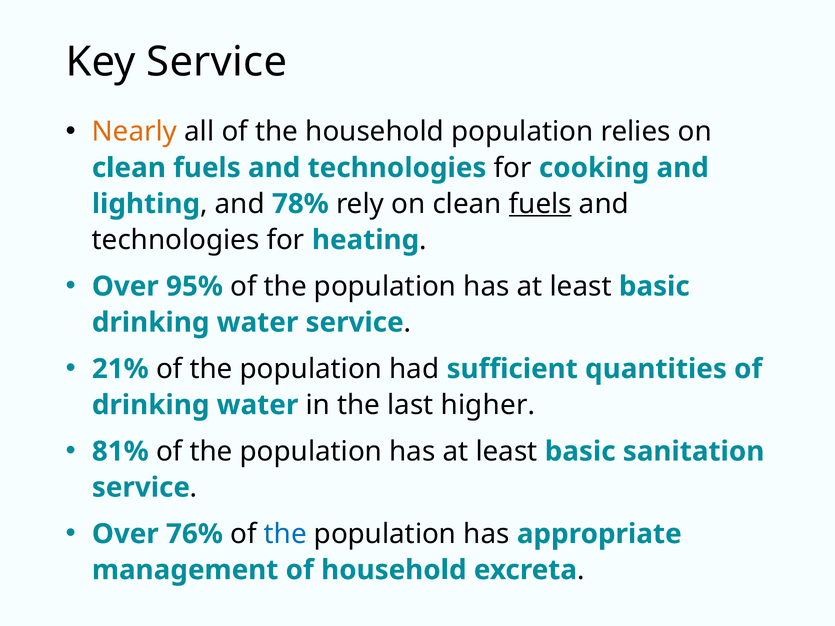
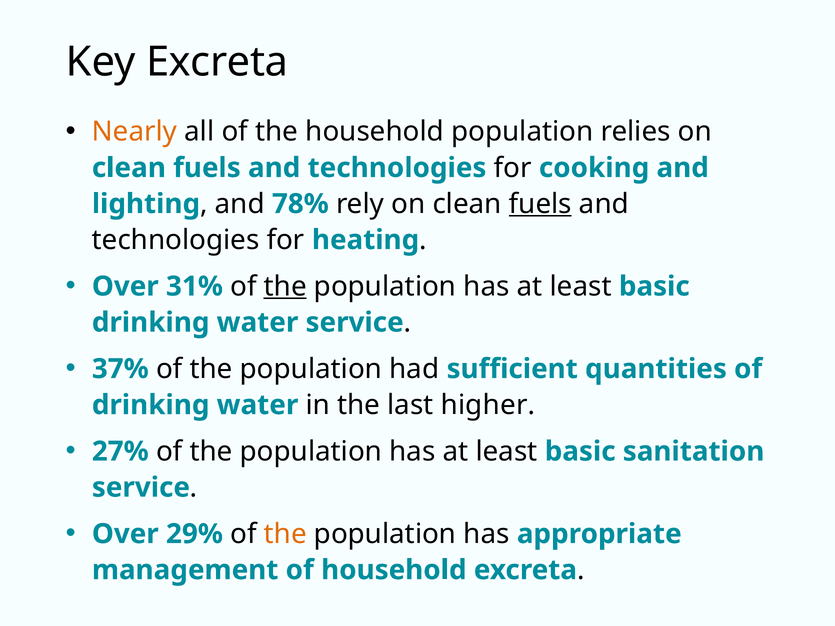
Key Service: Service -> Excreta (217, 62)
95%: 95% -> 31% (194, 287)
the underline: none -> present (285, 287)
21%: 21% -> 37% (120, 369)
81%: 81% -> 27% (120, 452)
76%: 76% -> 29% (194, 534)
the colour: blue -> orange (285, 534)
